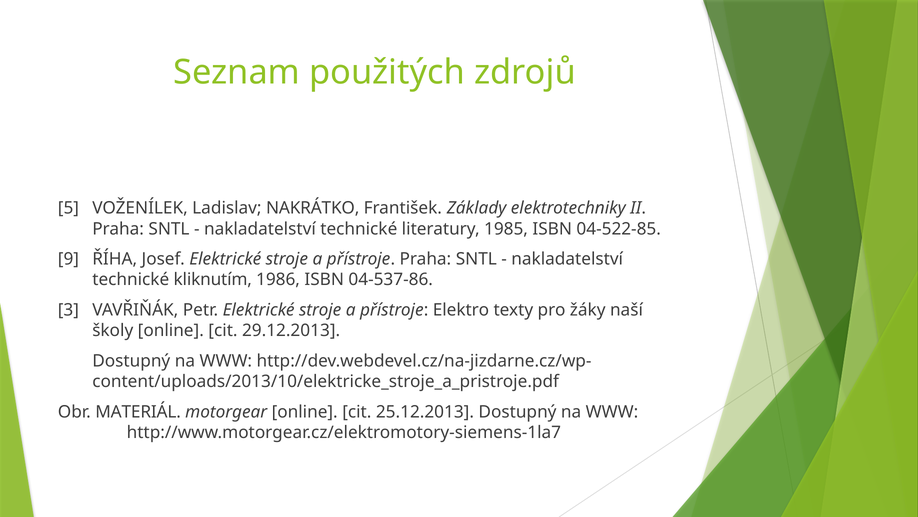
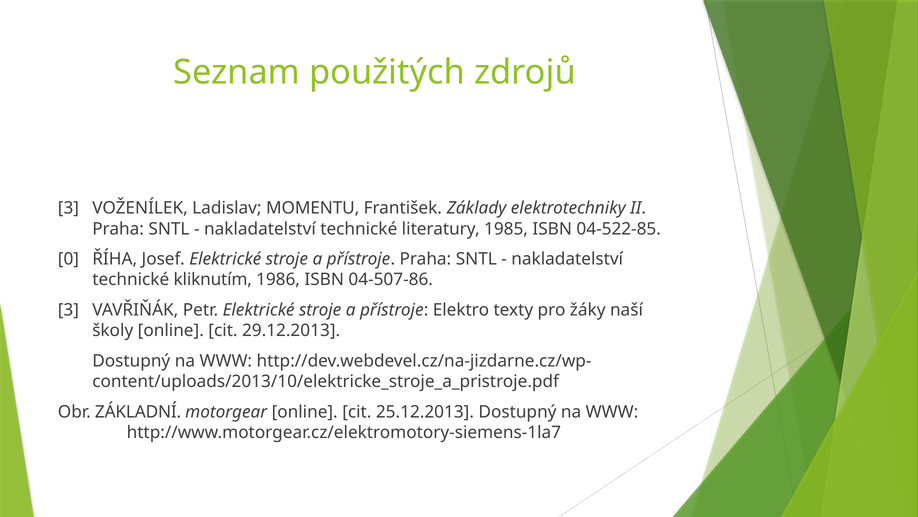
5: 5 -> 3 (68, 208)
NAKRÁTKO: NAKRÁTKO -> MOMENTU (313, 208)
9: 9 -> 0 (68, 259)
04-537-86: 04-537-86 -> 04-507-86 (391, 279)
MATERIÁL: MATERIÁL -> ZÁKLADNÍ (138, 411)
